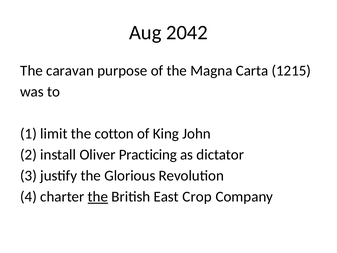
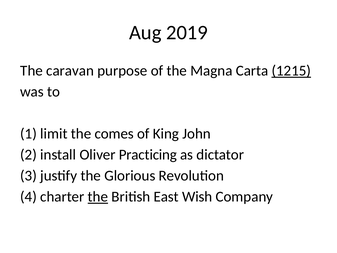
2042: 2042 -> 2019 (187, 33)
1215 underline: none -> present (291, 71)
cotton: cotton -> comes (114, 134)
Crop: Crop -> Wish (197, 197)
